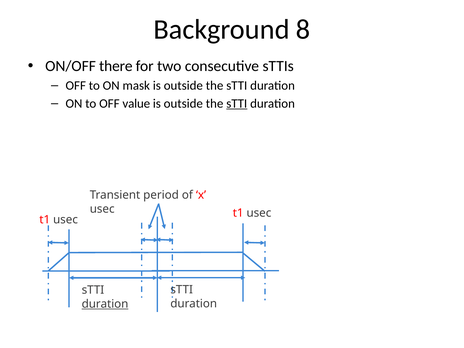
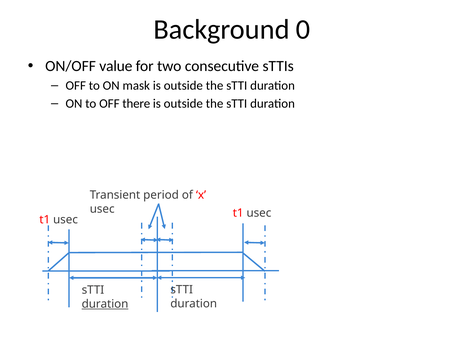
8: 8 -> 0 (303, 29)
there: there -> value (116, 66)
value: value -> there (136, 104)
sTTI underline: present -> none (237, 104)
